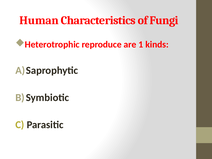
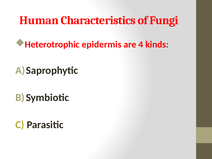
reproduce: reproduce -> epidermis (102, 44)
1: 1 -> 4 (141, 44)
